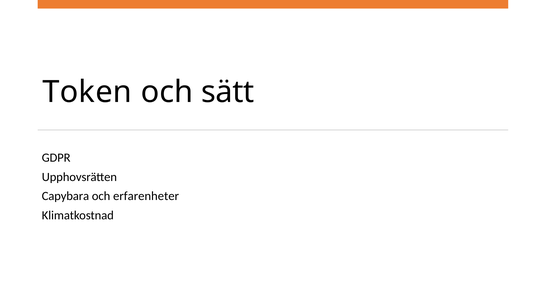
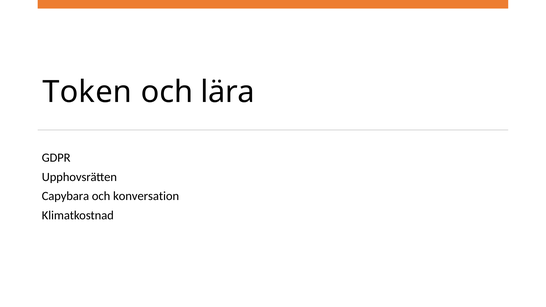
sätt: sätt -> lära (228, 92)
erfarenheter: erfarenheter -> konversation (146, 196)
